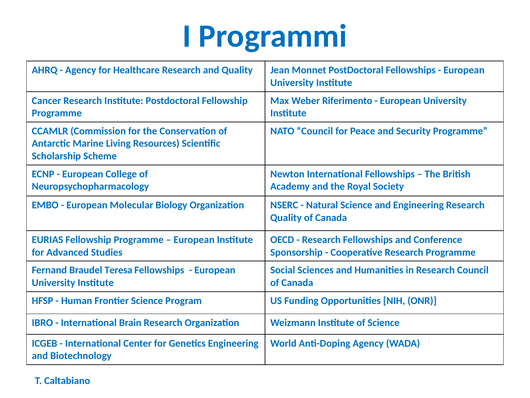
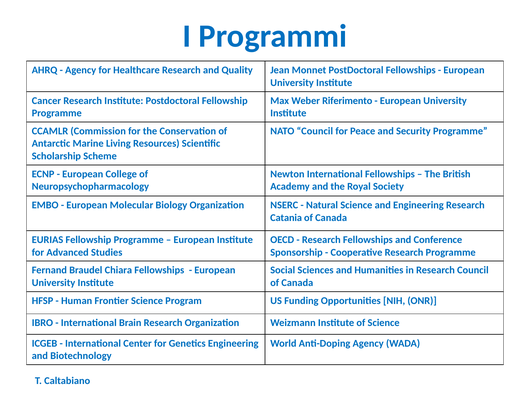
Quality: Quality -> Catania (286, 217)
Teresa: Teresa -> Chiara (118, 270)
